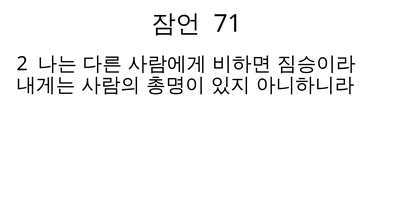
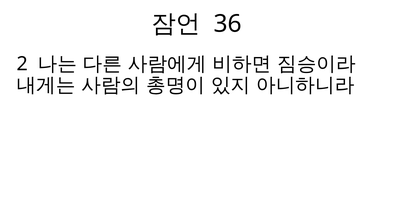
71: 71 -> 36 (228, 24)
